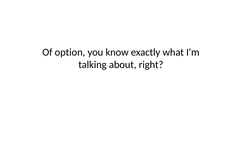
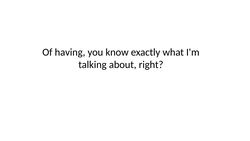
option: option -> having (70, 52)
